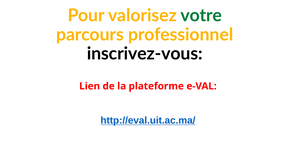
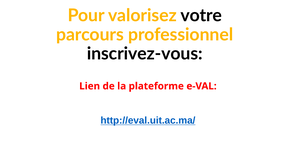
votre colour: green -> black (201, 16)
